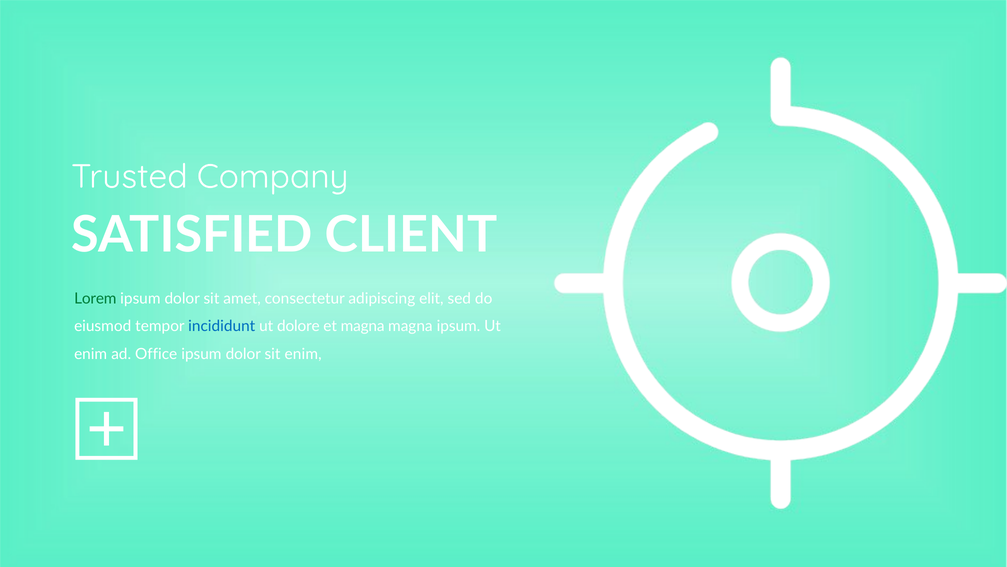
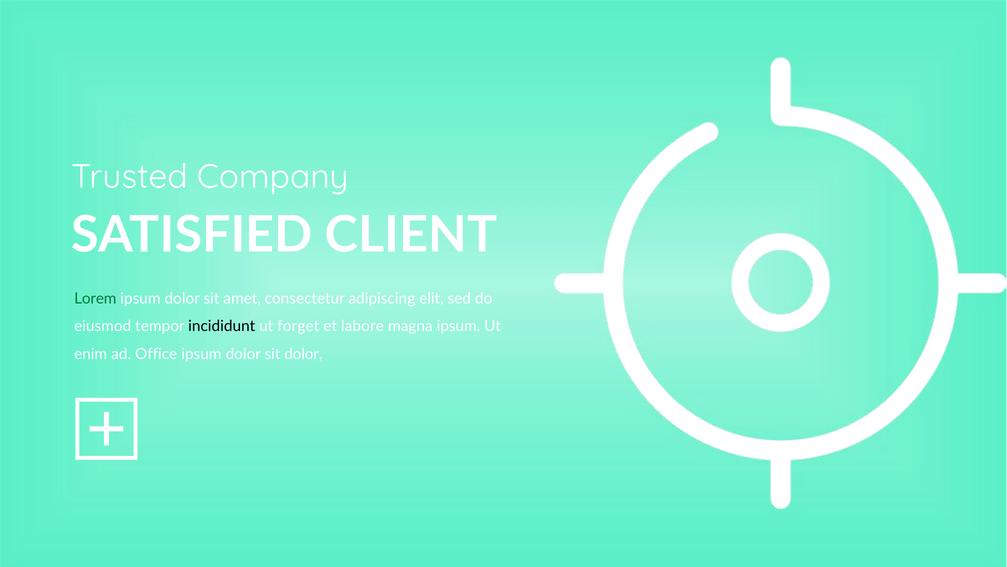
incididunt colour: blue -> black (222, 326)
dolore: dolore -> forget (298, 326)
et magna: magna -> labore (362, 326)
sit enim: enim -> dolor (303, 354)
